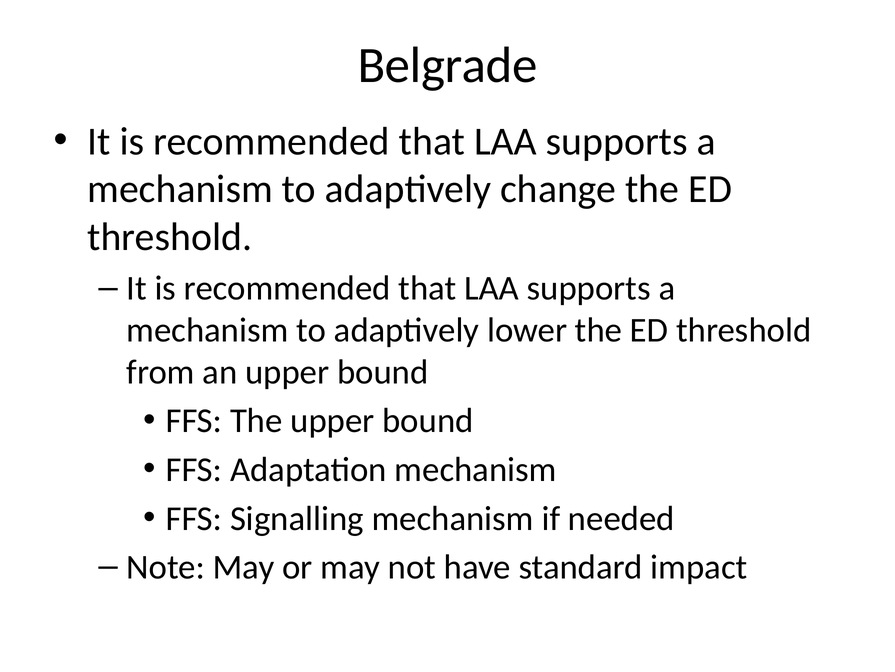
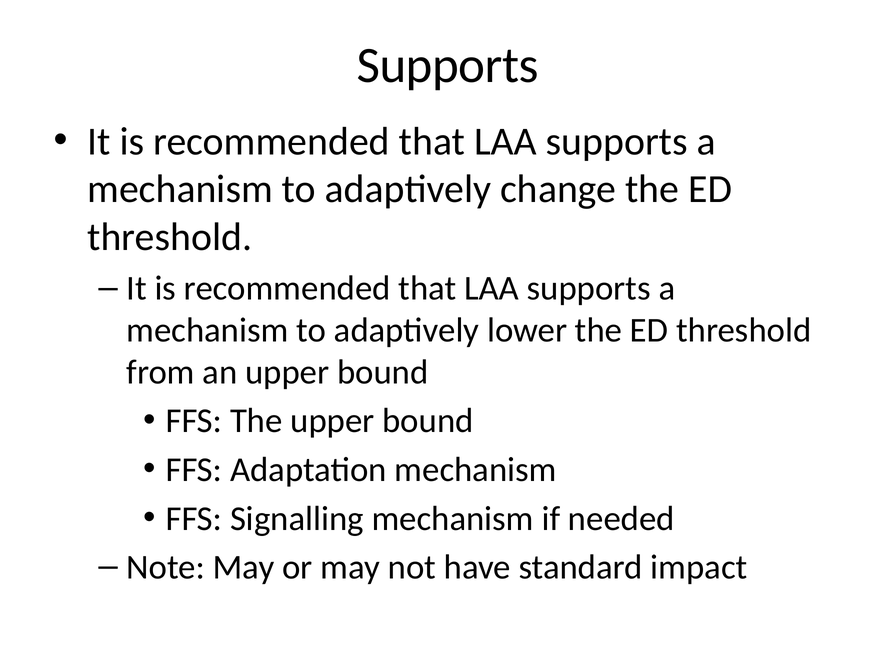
Belgrade: Belgrade -> Supports (448, 65)
